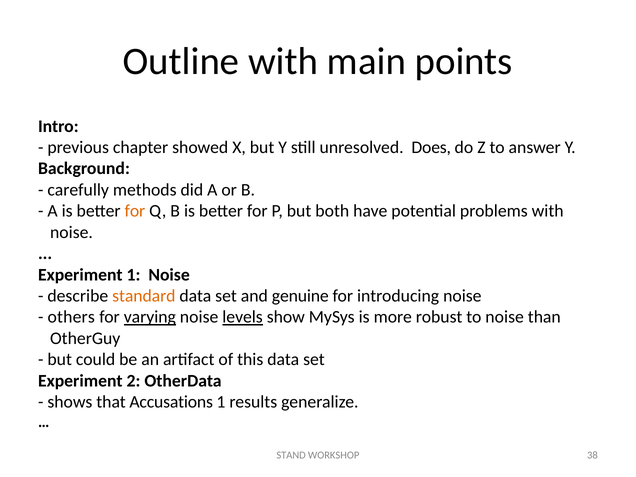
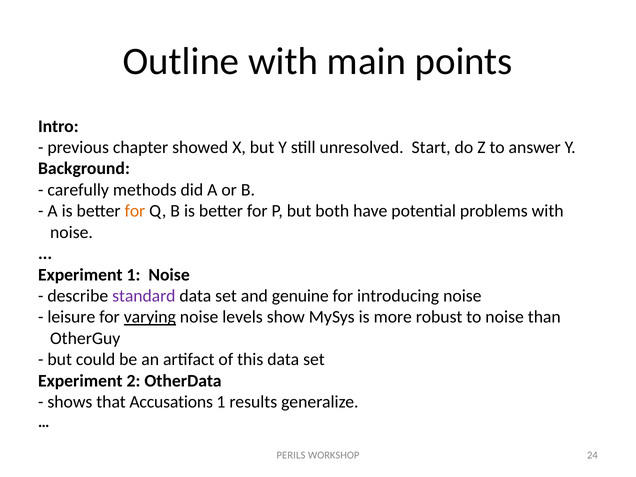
Does: Does -> Start (431, 147)
standard colour: orange -> purple (144, 296)
others: others -> leisure (71, 317)
levels underline: present -> none (243, 317)
STAND: STAND -> PERILS (291, 455)
38: 38 -> 24 (592, 455)
